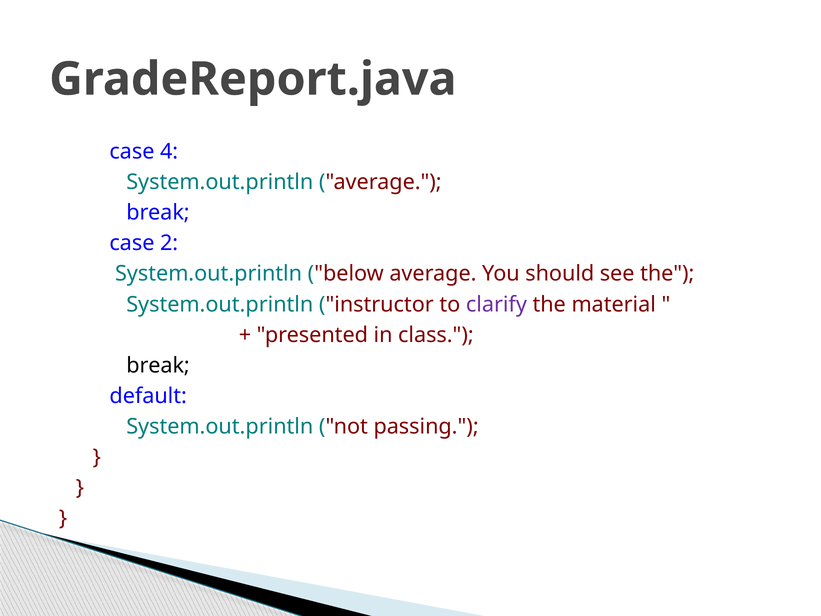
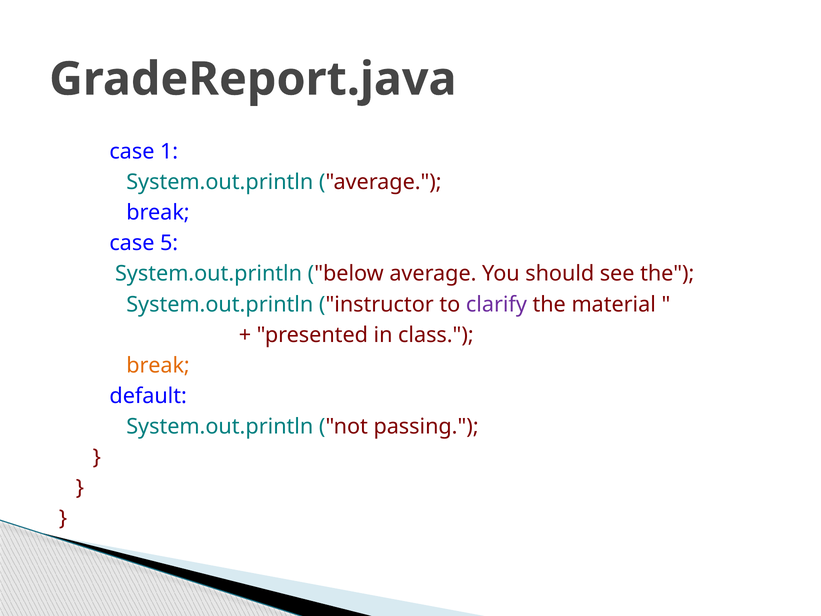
4: 4 -> 1 (169, 152)
2: 2 -> 5 (169, 243)
break colour: black -> orange (158, 365)
